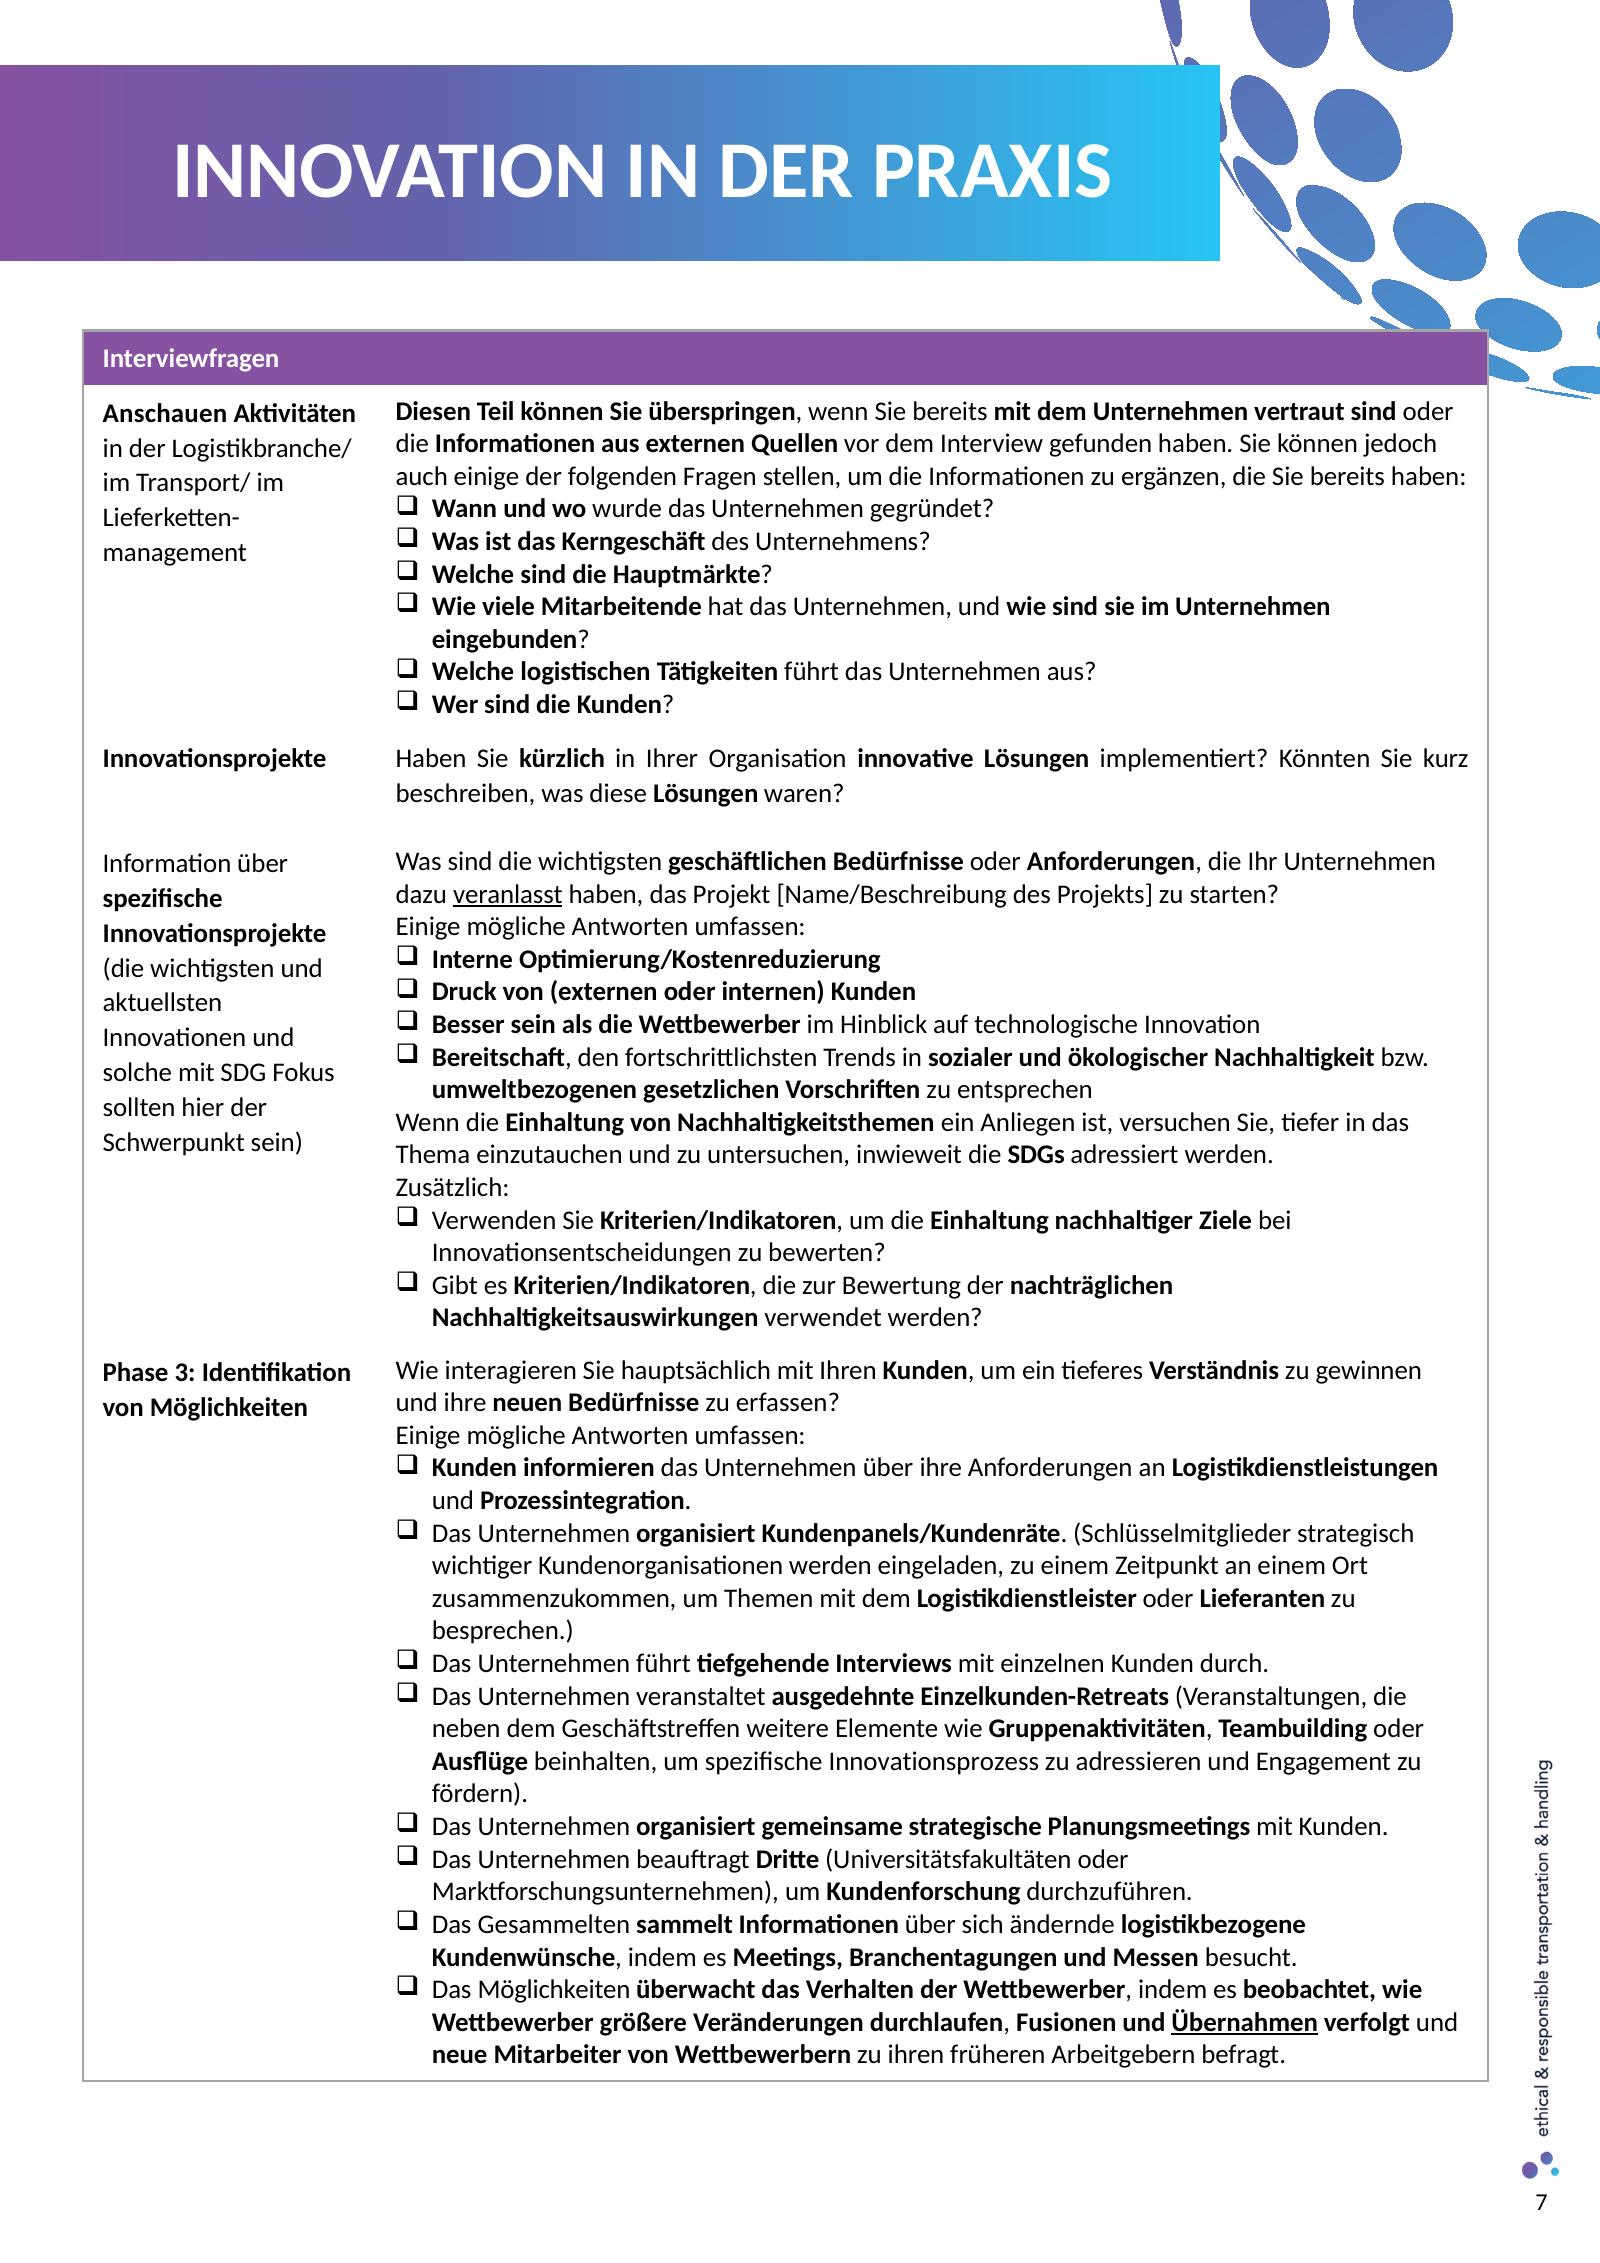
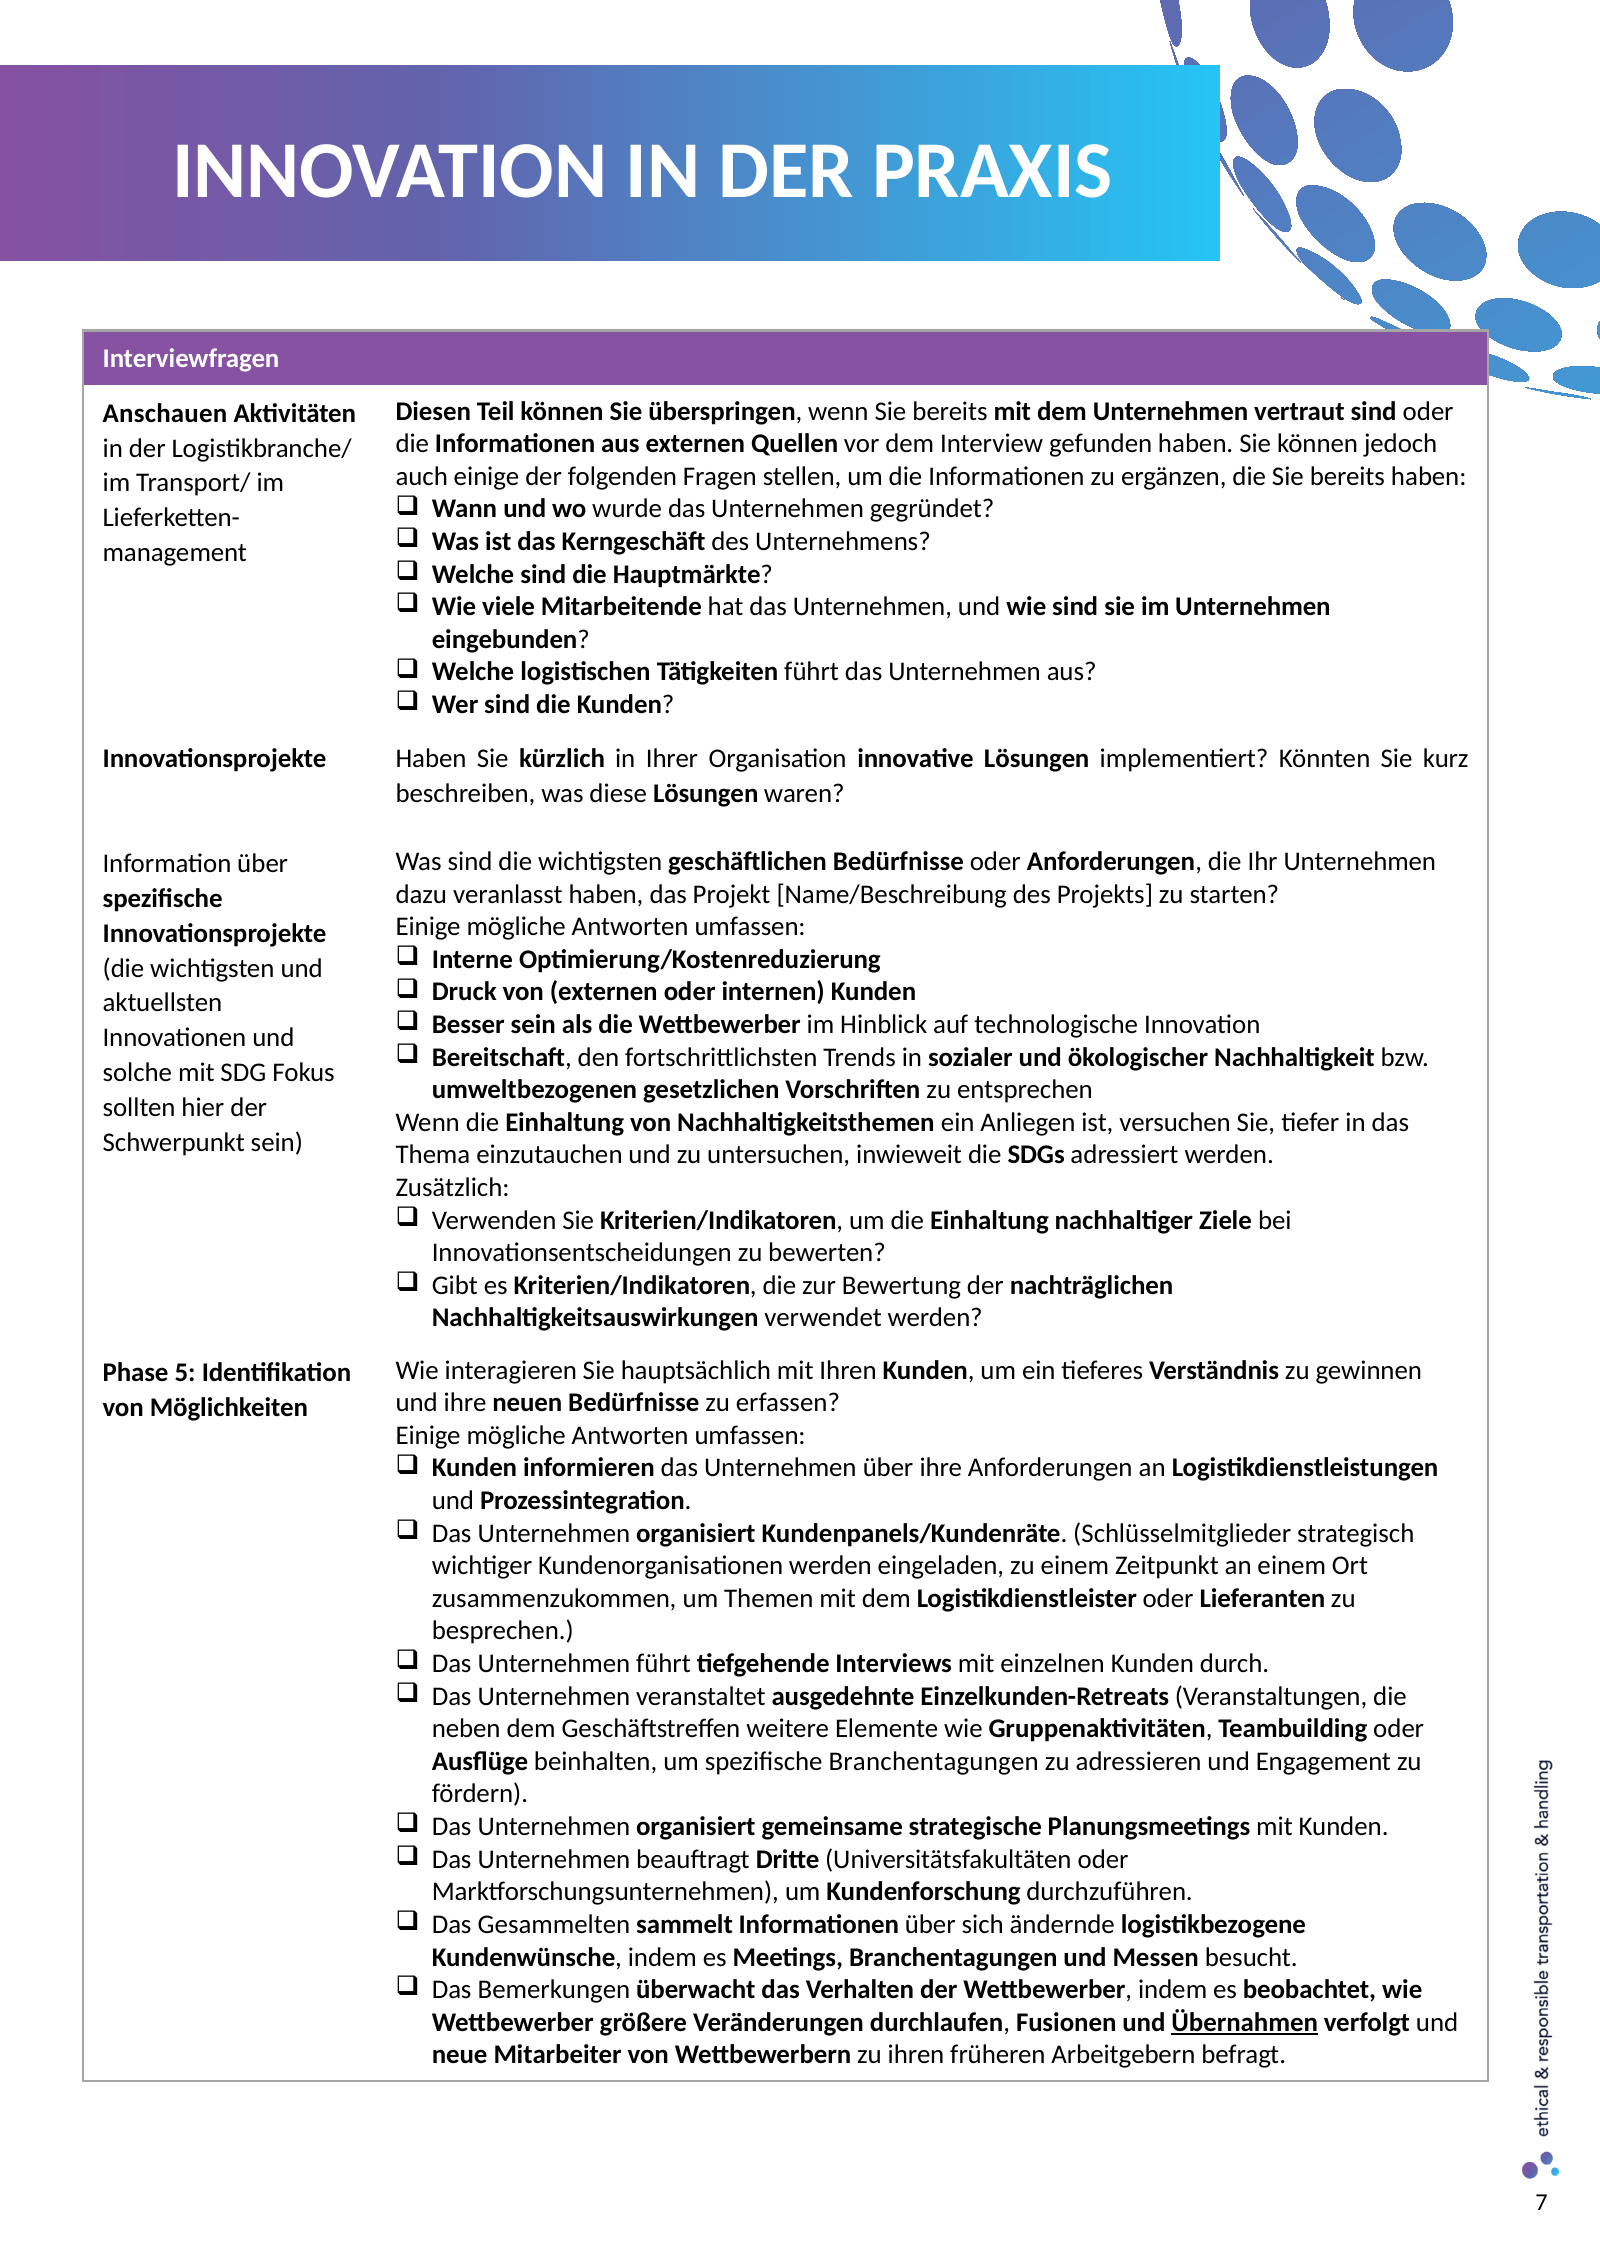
veranlasst underline: present -> none (508, 894)
3: 3 -> 5 (185, 1372)
spezifische Innovationsprozess: Innovationsprozess -> Branchentagungen (934, 1761)
Das Möglichkeiten: Möglichkeiten -> Bemerkungen (554, 1990)
